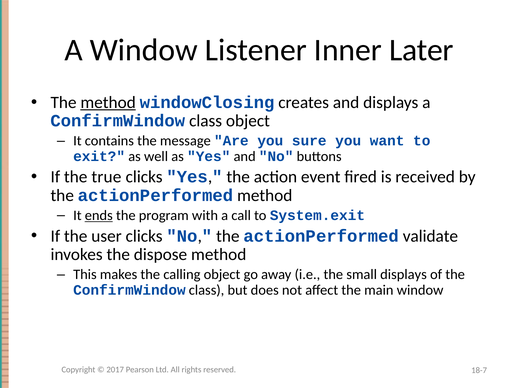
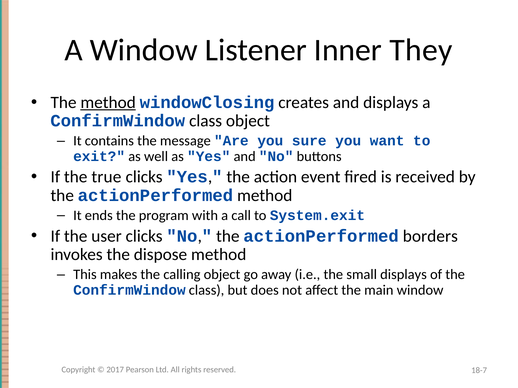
Later: Later -> They (421, 50)
ends underline: present -> none (99, 216)
validate: validate -> borders (430, 236)
